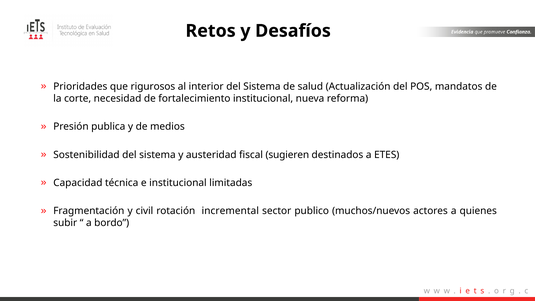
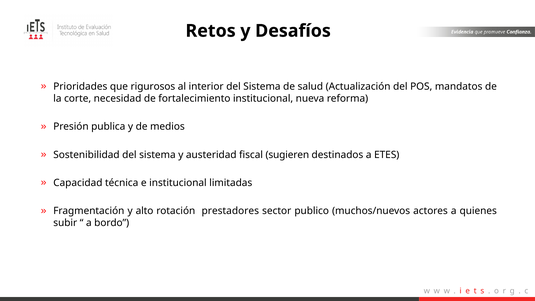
civil: civil -> alto (145, 211)
incremental: incremental -> prestadores (230, 211)
